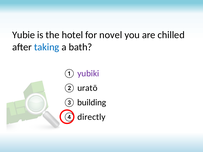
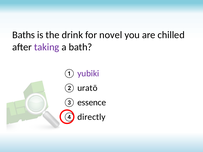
Yubie: Yubie -> Baths (24, 35)
hotel: hotel -> drink (72, 35)
taking colour: blue -> purple (47, 47)
building: building -> essence (92, 103)
